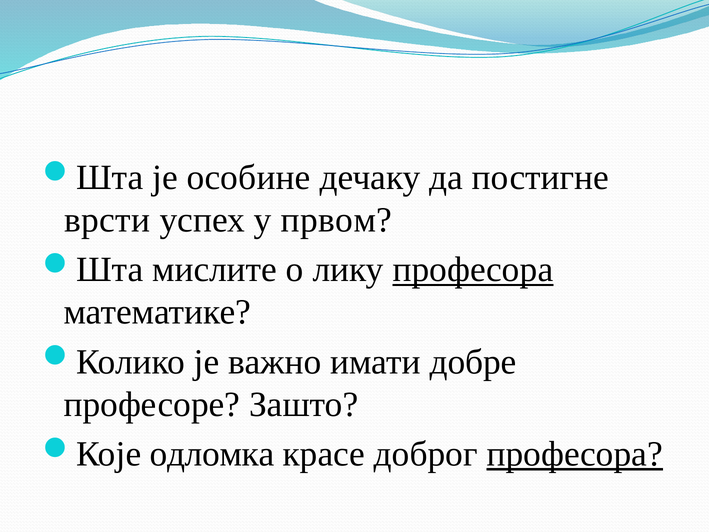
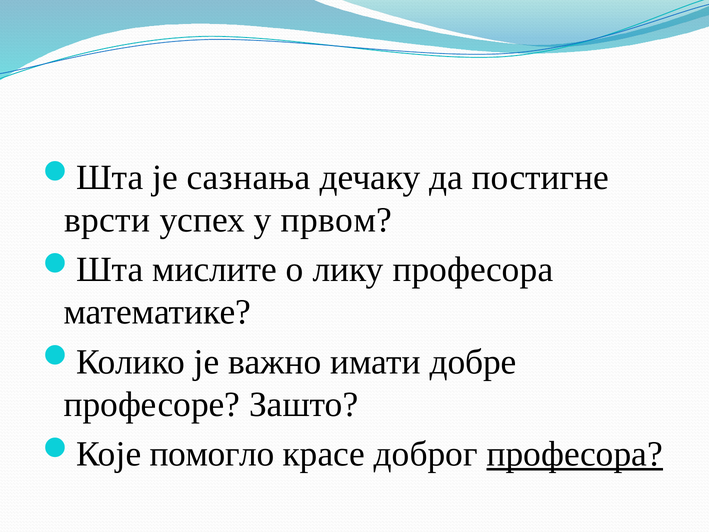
особине: особине -> сазнања (249, 177)
професора underline: present -> none (473, 269)
одломка: одломка -> помогло (212, 454)
